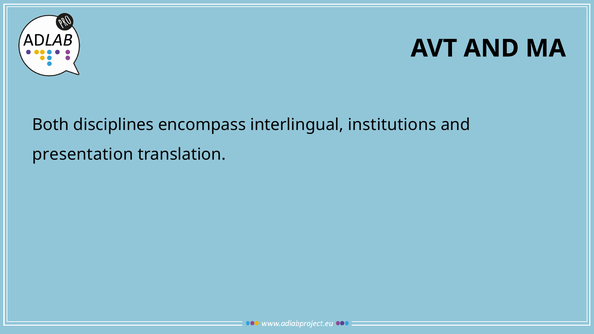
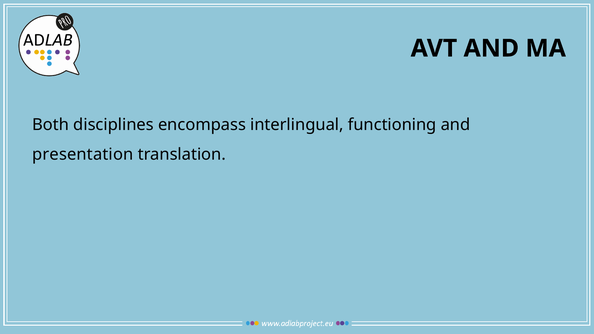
institutions: institutions -> functioning (392, 125)
